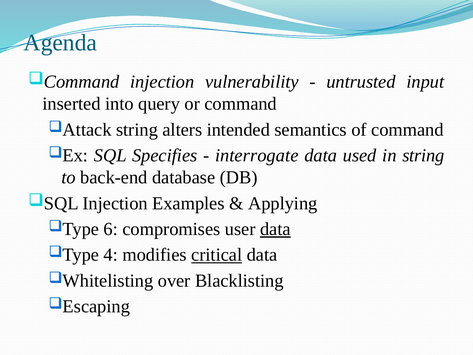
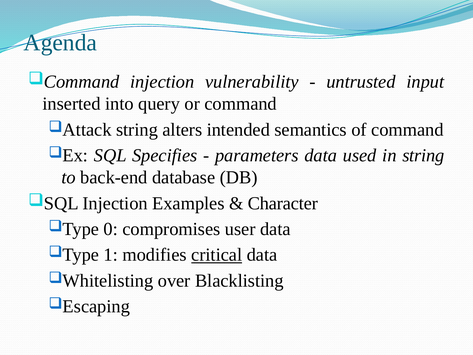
interrogate: interrogate -> parameters (257, 155)
Applying: Applying -> Character (283, 203)
6: 6 -> 0 (111, 229)
data underline: present -> none (275, 229)
4: 4 -> 1 (111, 255)
